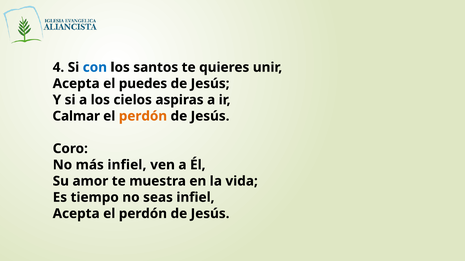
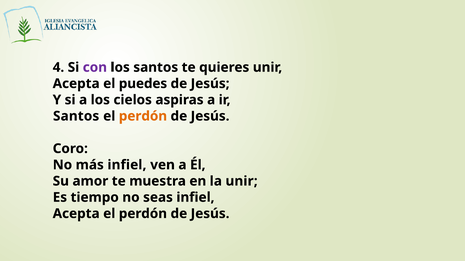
con colour: blue -> purple (95, 67)
Calmar: Calmar -> Santos (76, 116)
la vida: vida -> unir (242, 181)
